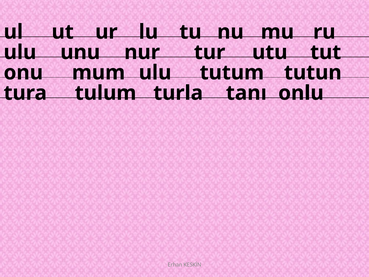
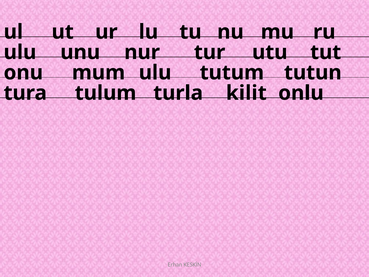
tanı: tanı -> kilit (246, 93)
